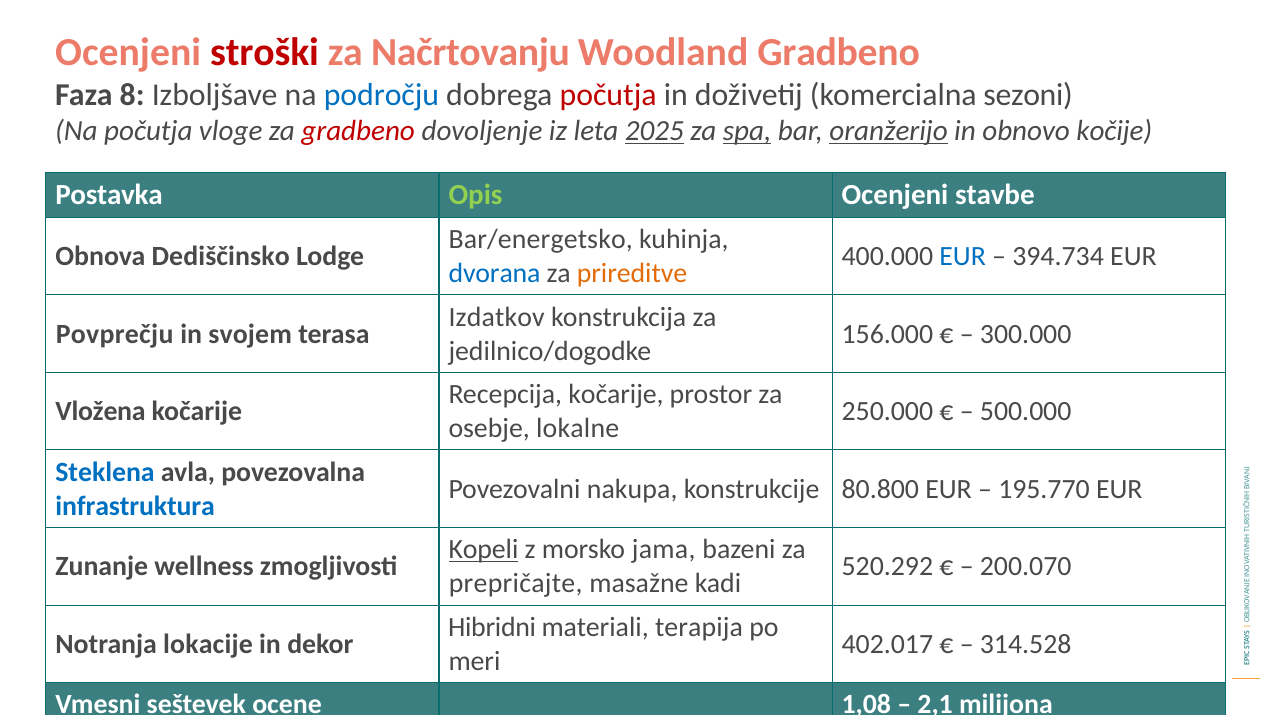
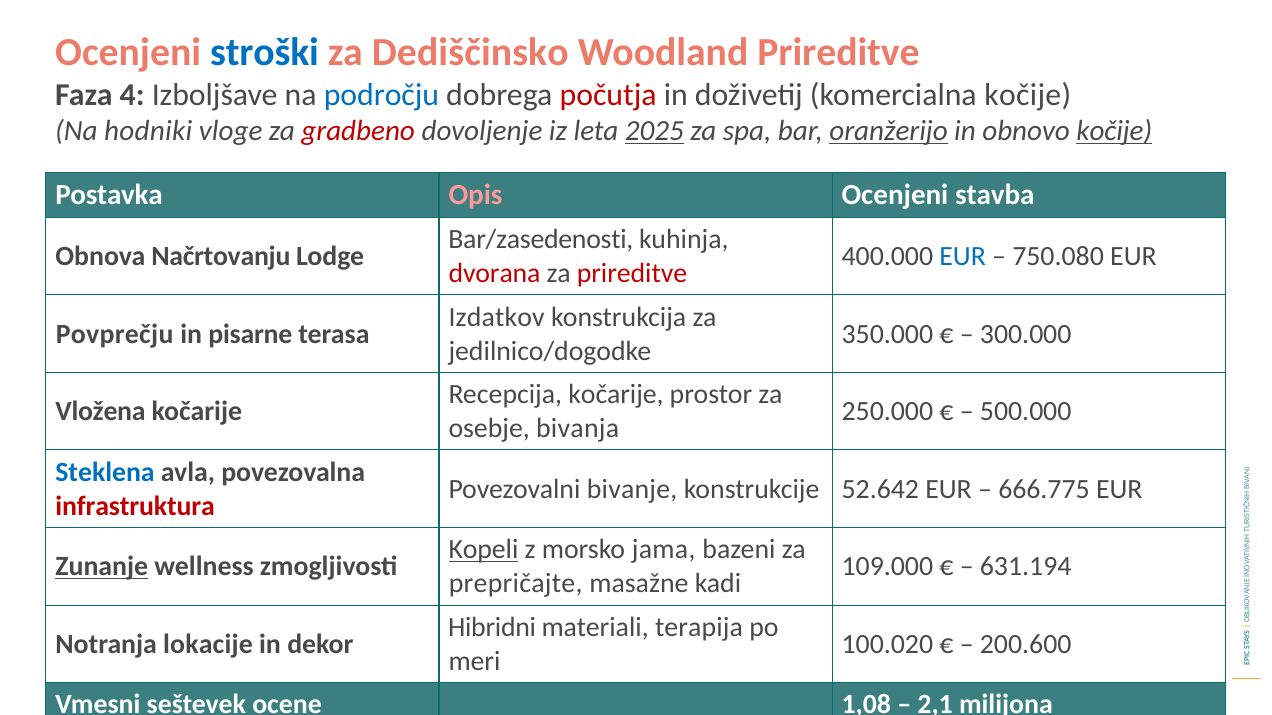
stroški colour: red -> blue (265, 52)
Načrtovanju: Načrtovanju -> Dediščinsko (470, 52)
Woodland Gradbeno: Gradbeno -> Prireditve (839, 52)
8: 8 -> 4 (132, 95)
komercialna sezoni: sezoni -> kočije (1028, 95)
Na počutja: počutja -> hodniki (148, 131)
spa underline: present -> none (747, 131)
kočije underline: none -> present (1114, 131)
Opis colour: light green -> pink (475, 195)
stavbe: stavbe -> stavba (995, 195)
Bar/energetsko: Bar/energetsko -> Bar/zasedenosti (541, 239)
Dediščinsko: Dediščinsko -> Načrtovanju (221, 256)
394.734: 394.734 -> 750.080 (1058, 256)
dvorana colour: blue -> red (495, 273)
prireditve colour: orange -> red (632, 273)
svojem: svojem -> pisarne (250, 334)
156.000: 156.000 -> 350.000 (887, 334)
lokalne: lokalne -> bivanja (578, 429)
nakupa: nakupa -> bivanje (632, 489)
80.800: 80.800 -> 52.642 (880, 489)
195.770: 195.770 -> 666.775 (1044, 489)
infrastruktura colour: blue -> red (135, 506)
Zunanje underline: none -> present (102, 567)
520.292: 520.292 -> 109.000 (887, 567)
200.070: 200.070 -> 631.194 (1026, 567)
402.017: 402.017 -> 100.020 (887, 645)
314.528: 314.528 -> 200.600 (1026, 645)
